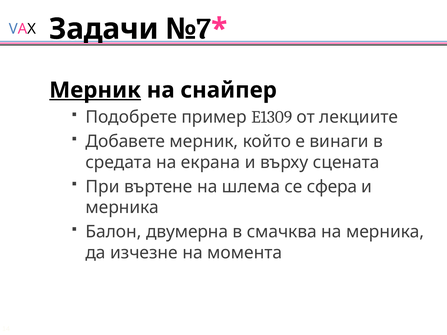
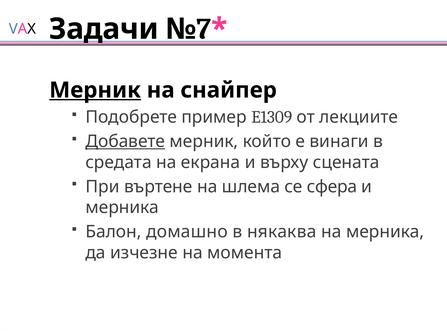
Добавете underline: none -> present (125, 142)
двумерна: двумерна -> домашно (187, 232)
смачква: смачква -> някаква (282, 232)
